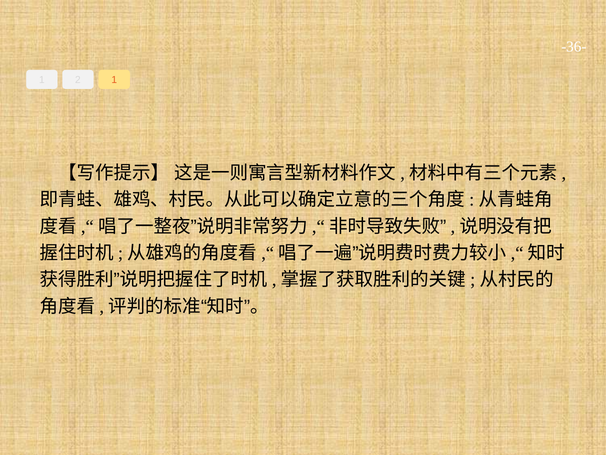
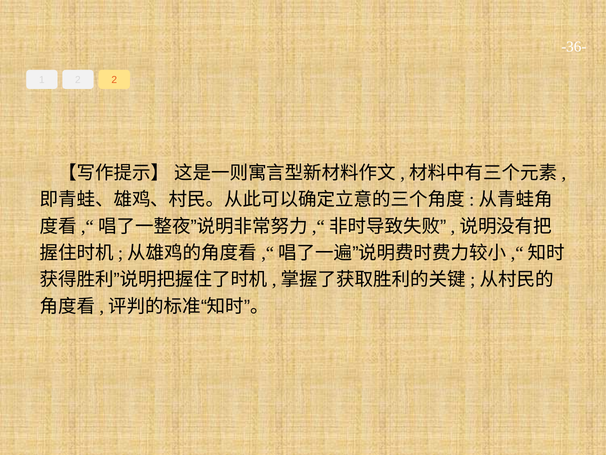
2 1: 1 -> 2 (114, 80)
